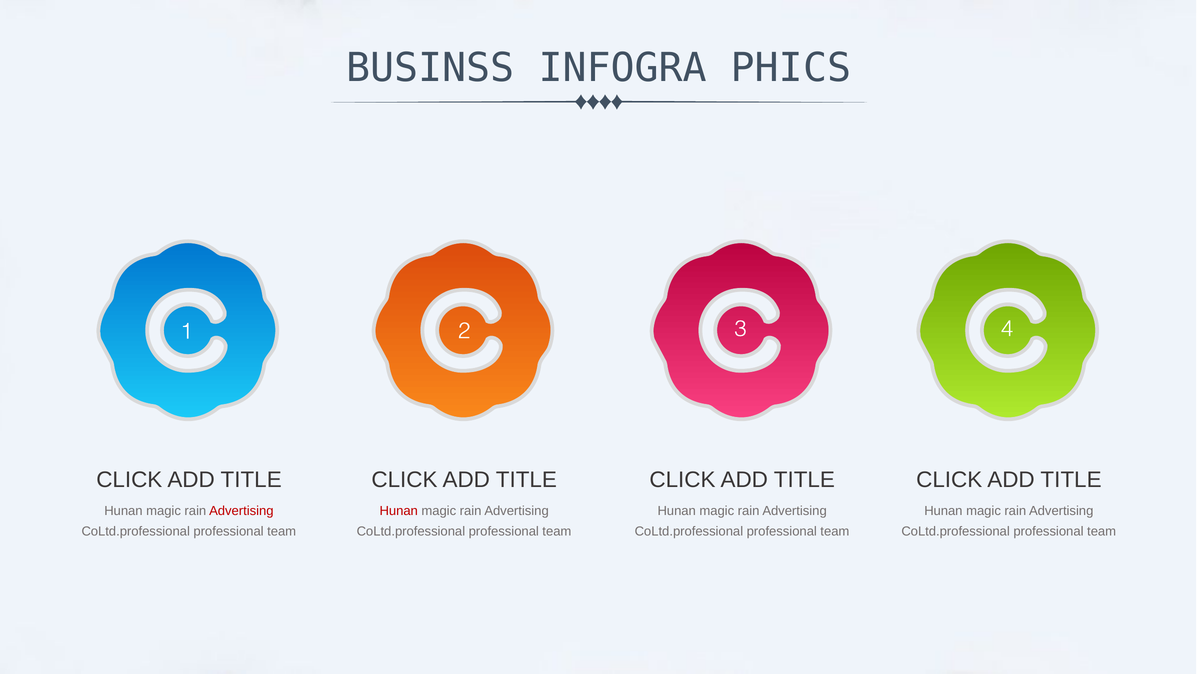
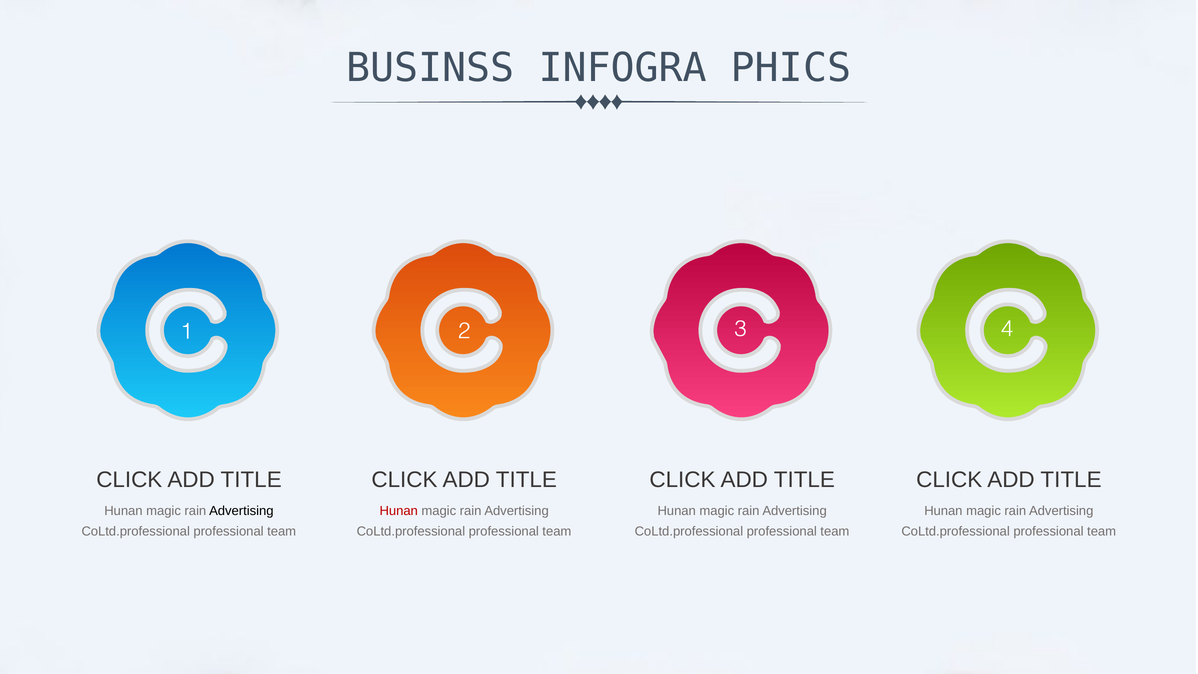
Advertising colour: red -> black (241, 511)
